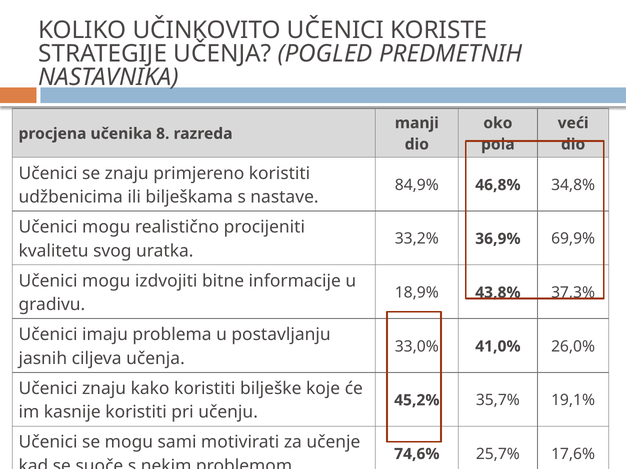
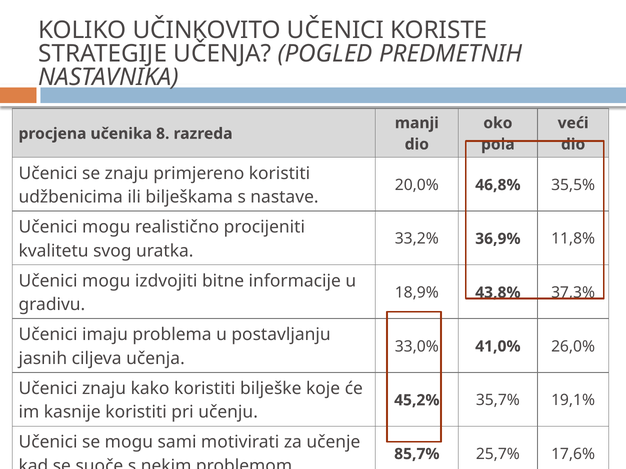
84,9%: 84,9% -> 20,0% (417, 185)
34,8%: 34,8% -> 35,5% (573, 185)
69,9%: 69,9% -> 11,8% (573, 239)
74,6%: 74,6% -> 85,7% (417, 454)
